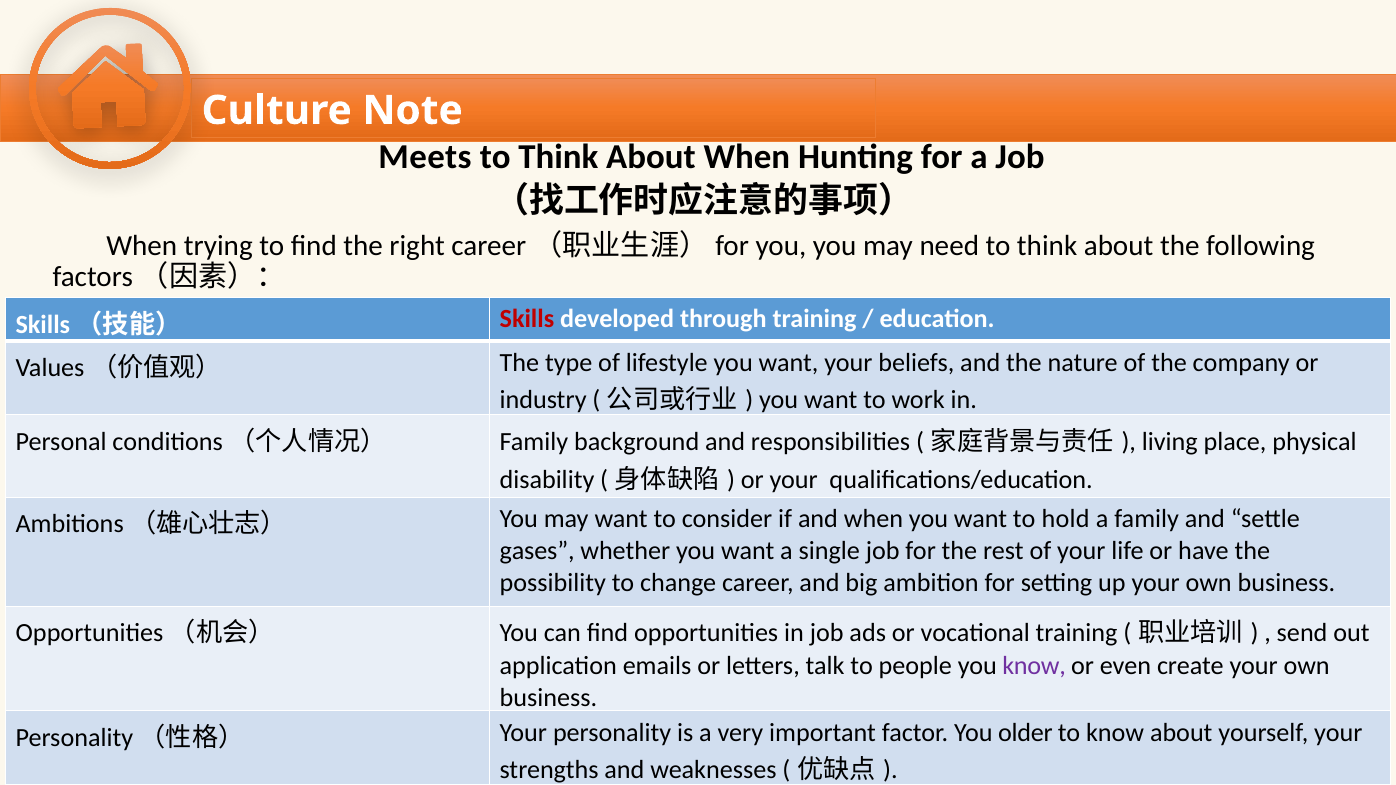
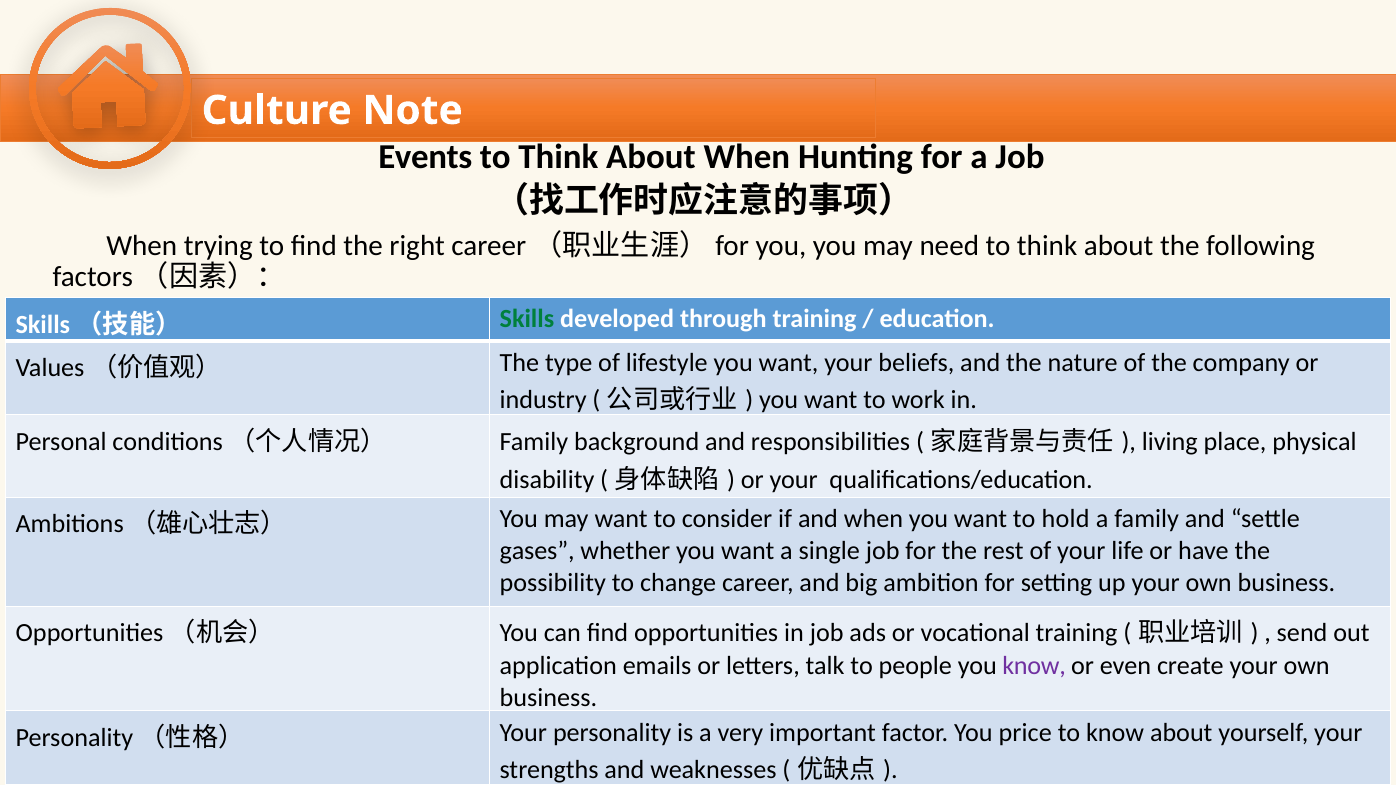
Meets: Meets -> Events (425, 157)
Skills colour: red -> green (527, 319)
older: older -> price (1025, 733)
